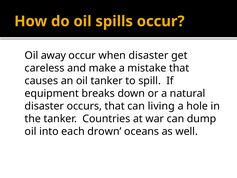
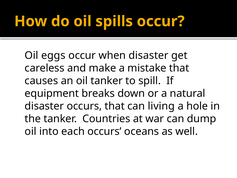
away: away -> eggs (53, 55)
each drown: drown -> occurs (104, 131)
